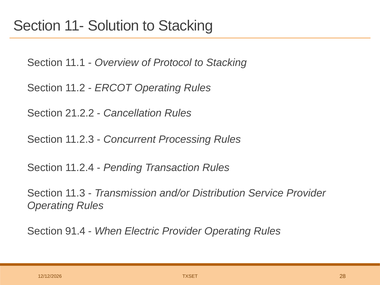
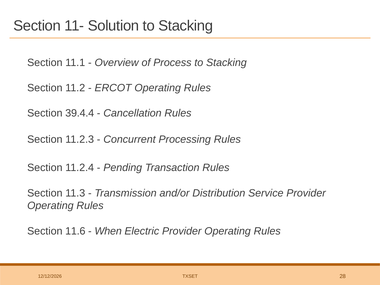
Protocol: Protocol -> Process (172, 63)
21.2.2: 21.2.2 -> 39.4.4 (80, 113)
91.4: 91.4 -> 11.6 (75, 231)
